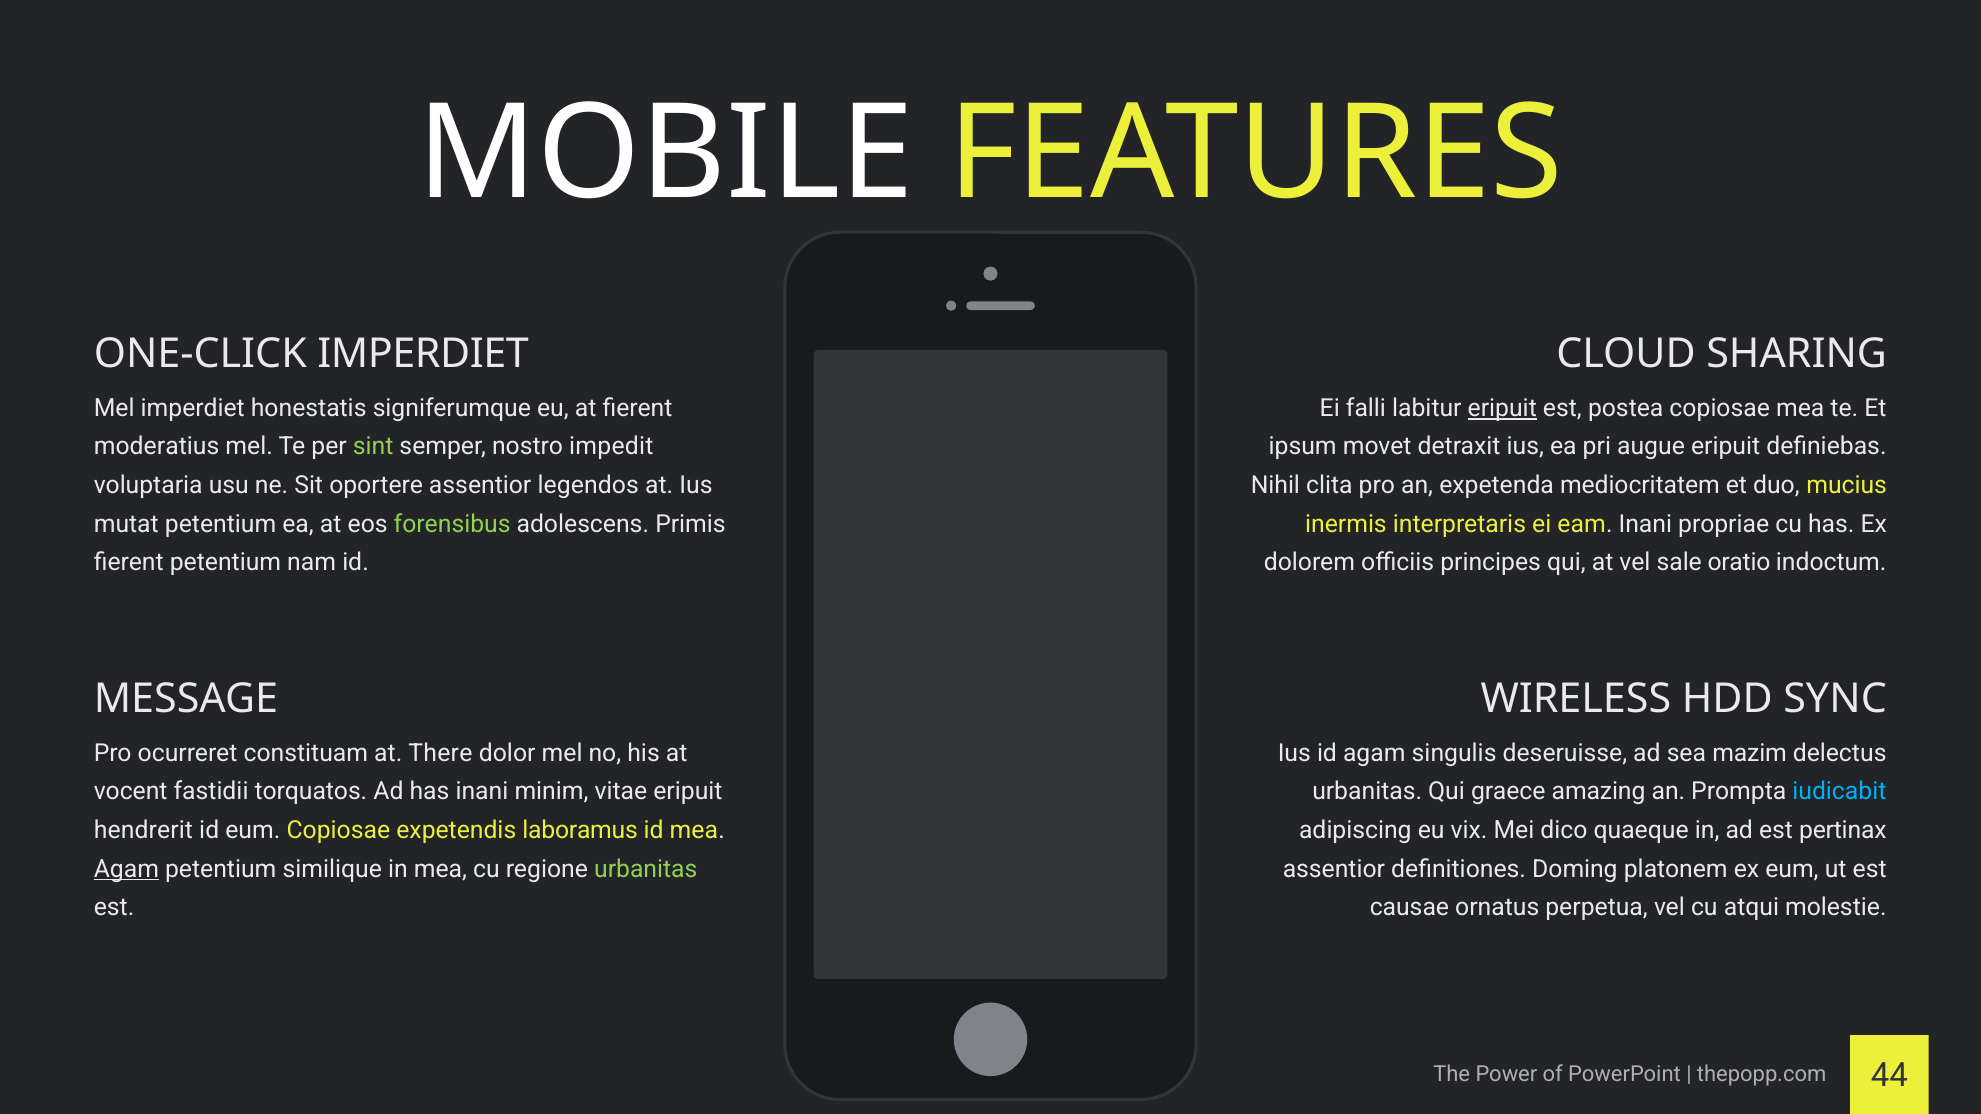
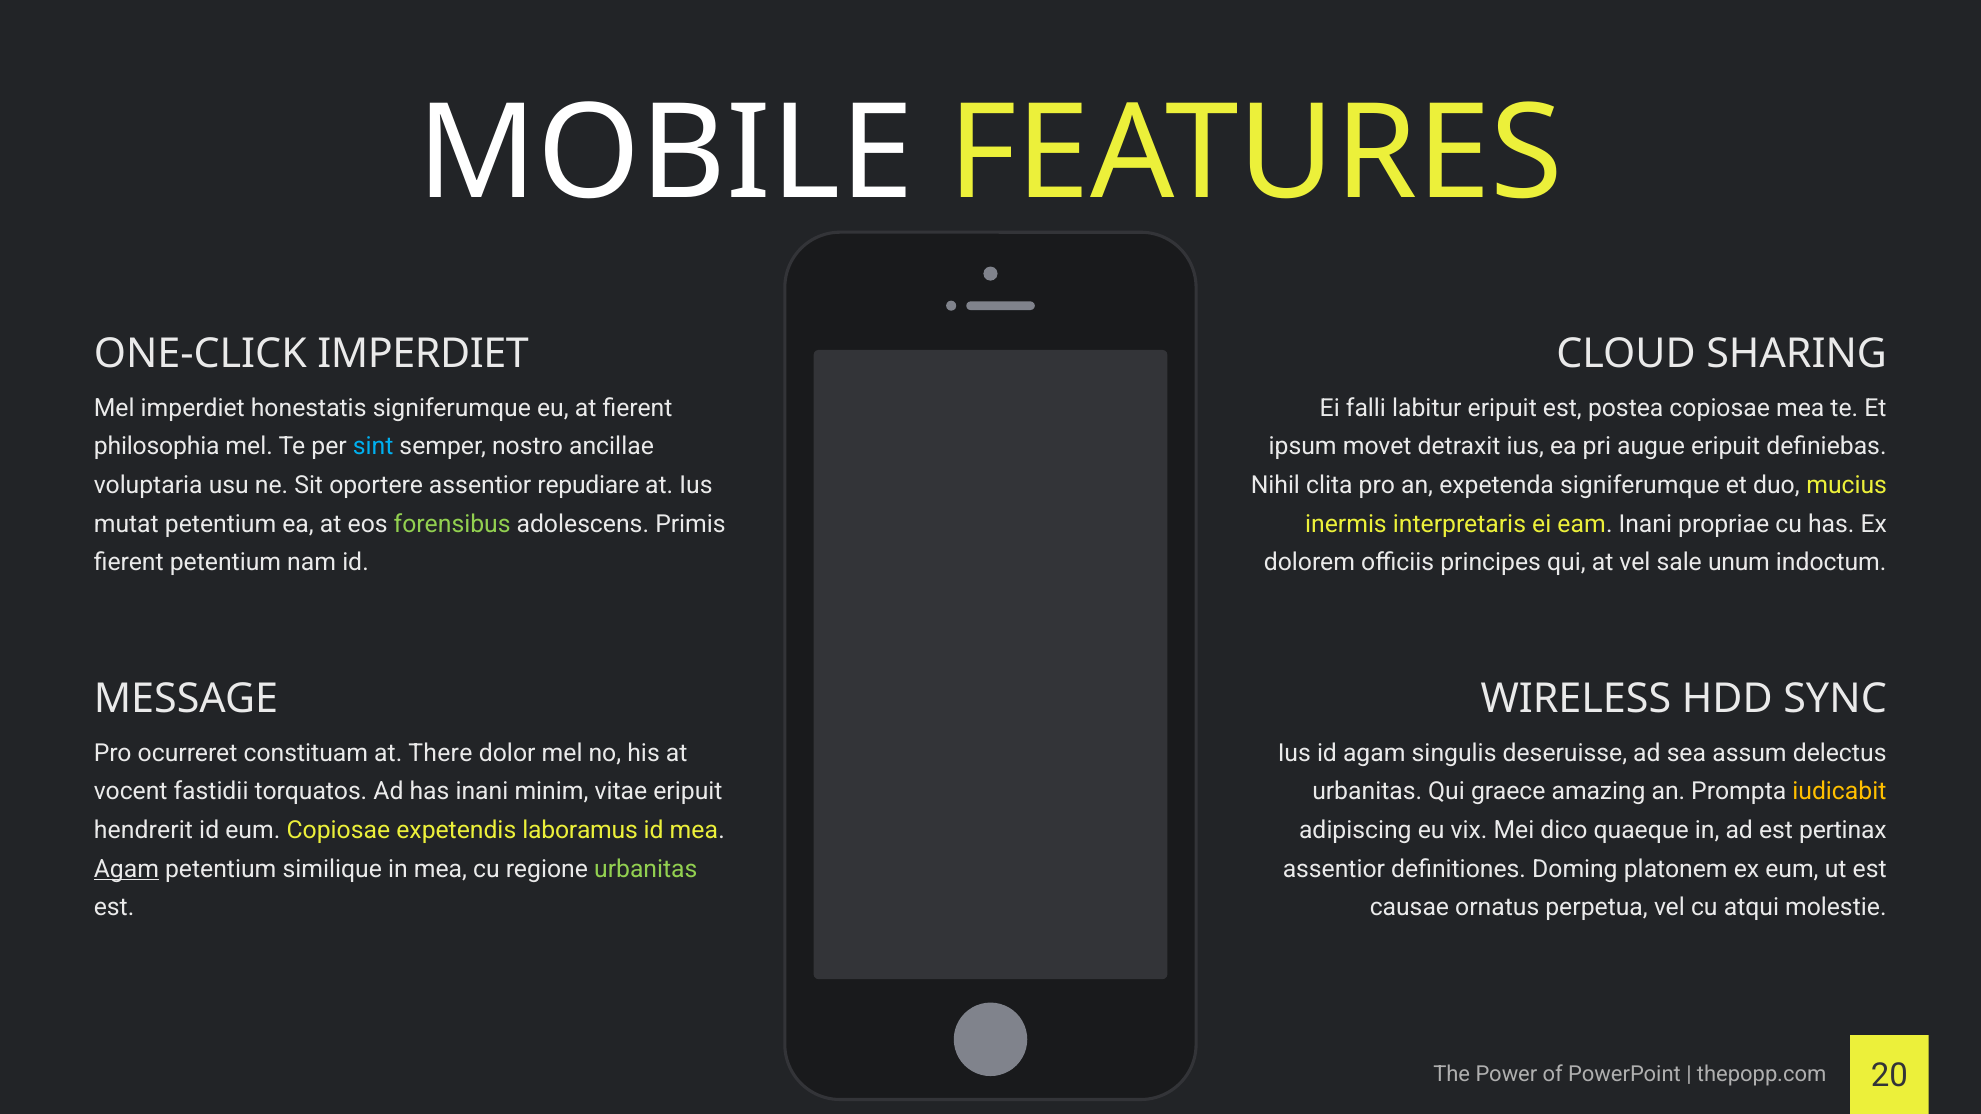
eripuit underline: present -> none (1502, 408)
moderatius: moderatius -> philosophia (157, 447)
sint colour: light green -> light blue (373, 447)
impedit: impedit -> ancillae (611, 447)
legendos: legendos -> repudiare (588, 485)
expetenda mediocritatem: mediocritatem -> signiferumque (1640, 485)
oratio: oratio -> unum (1739, 563)
mazim: mazim -> assum (1749, 753)
iudicabit colour: light blue -> yellow (1839, 792)
44: 44 -> 20 (1889, 1076)
